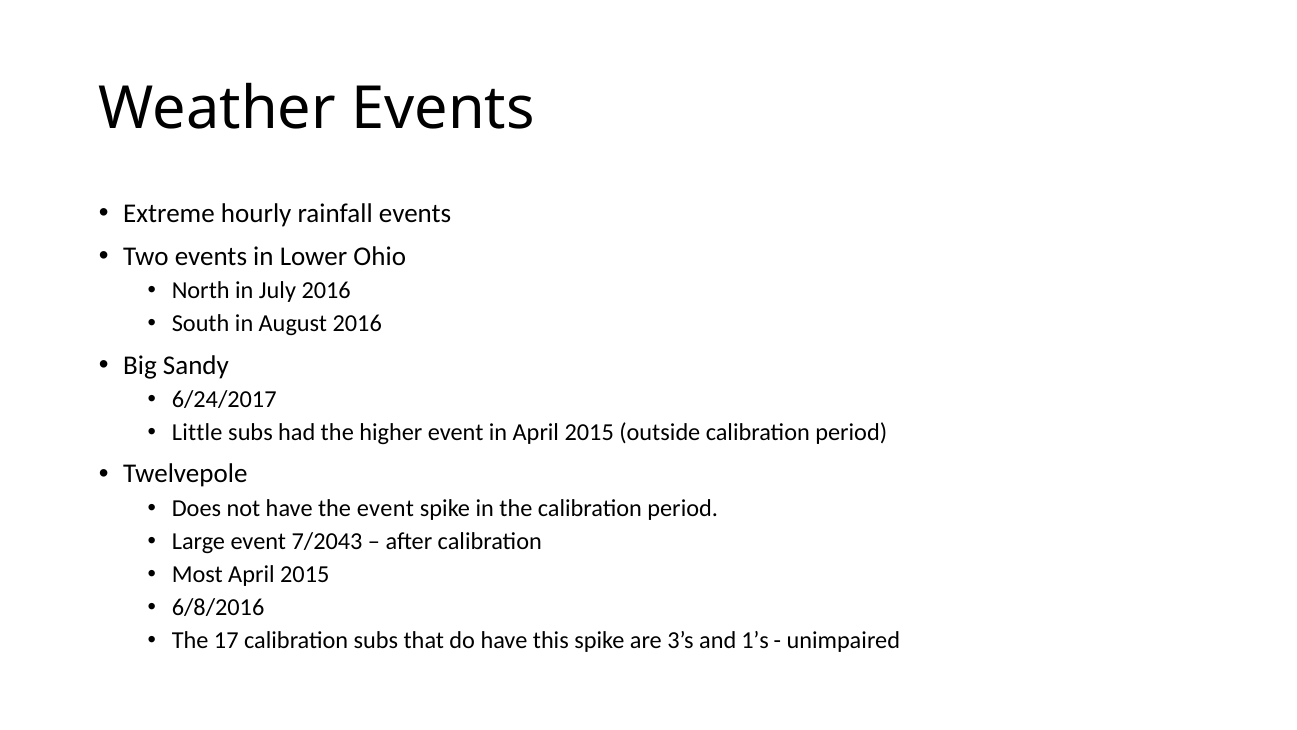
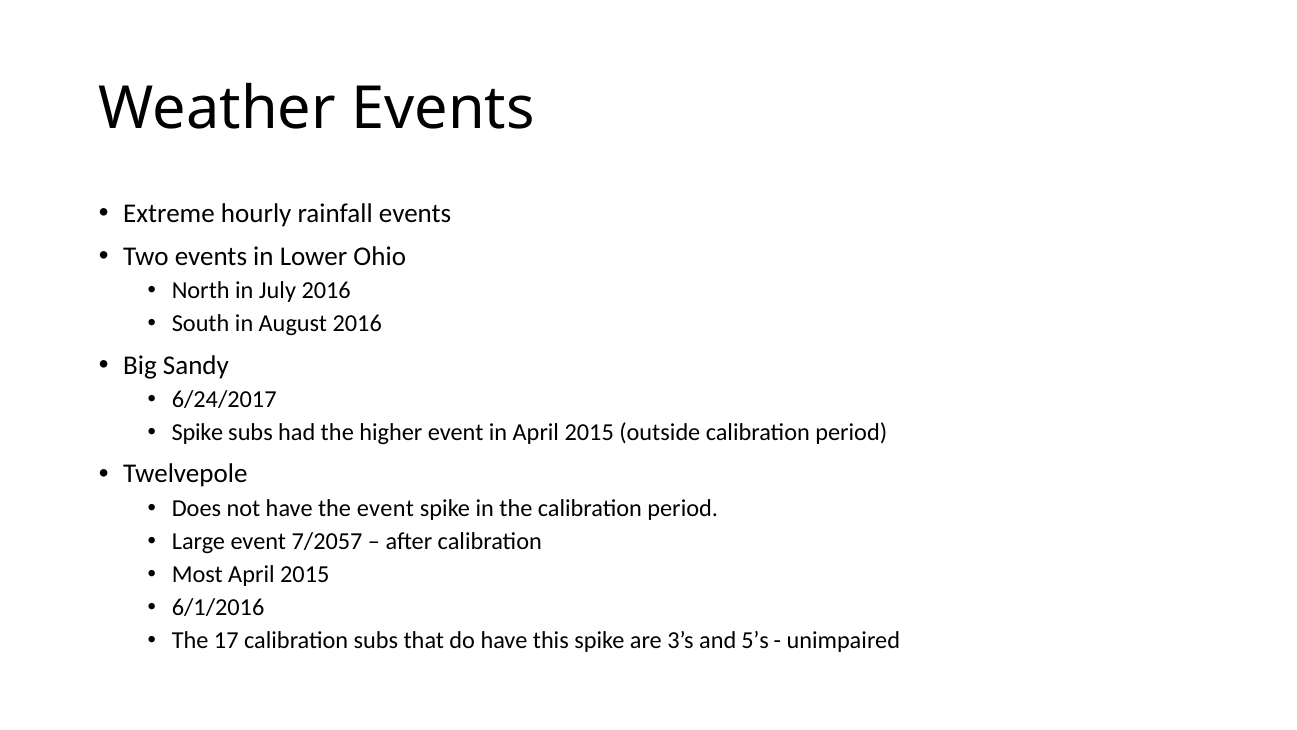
Little: Little -> Spike (197, 432)
7/2043: 7/2043 -> 7/2057 (327, 541)
6/8/2016: 6/8/2016 -> 6/1/2016 (218, 607)
1’s: 1’s -> 5’s (755, 640)
